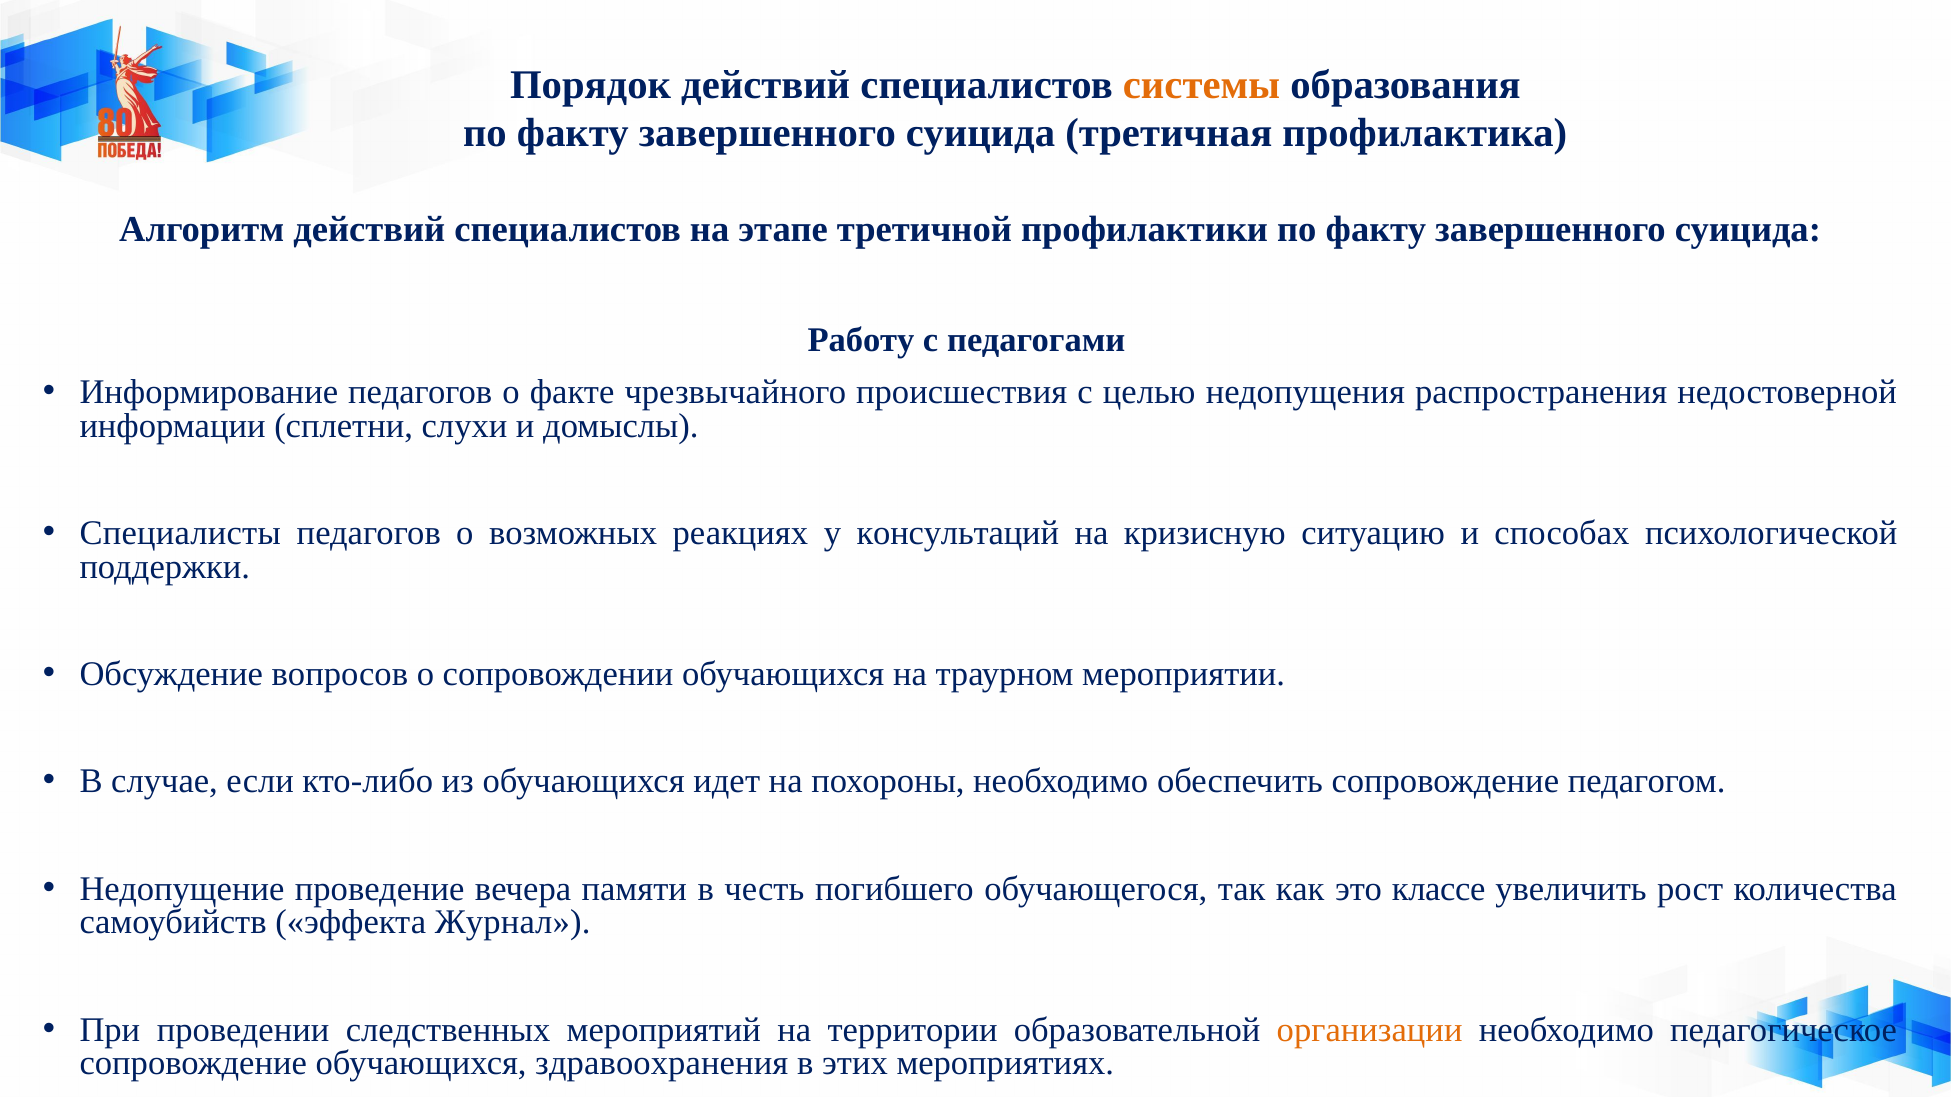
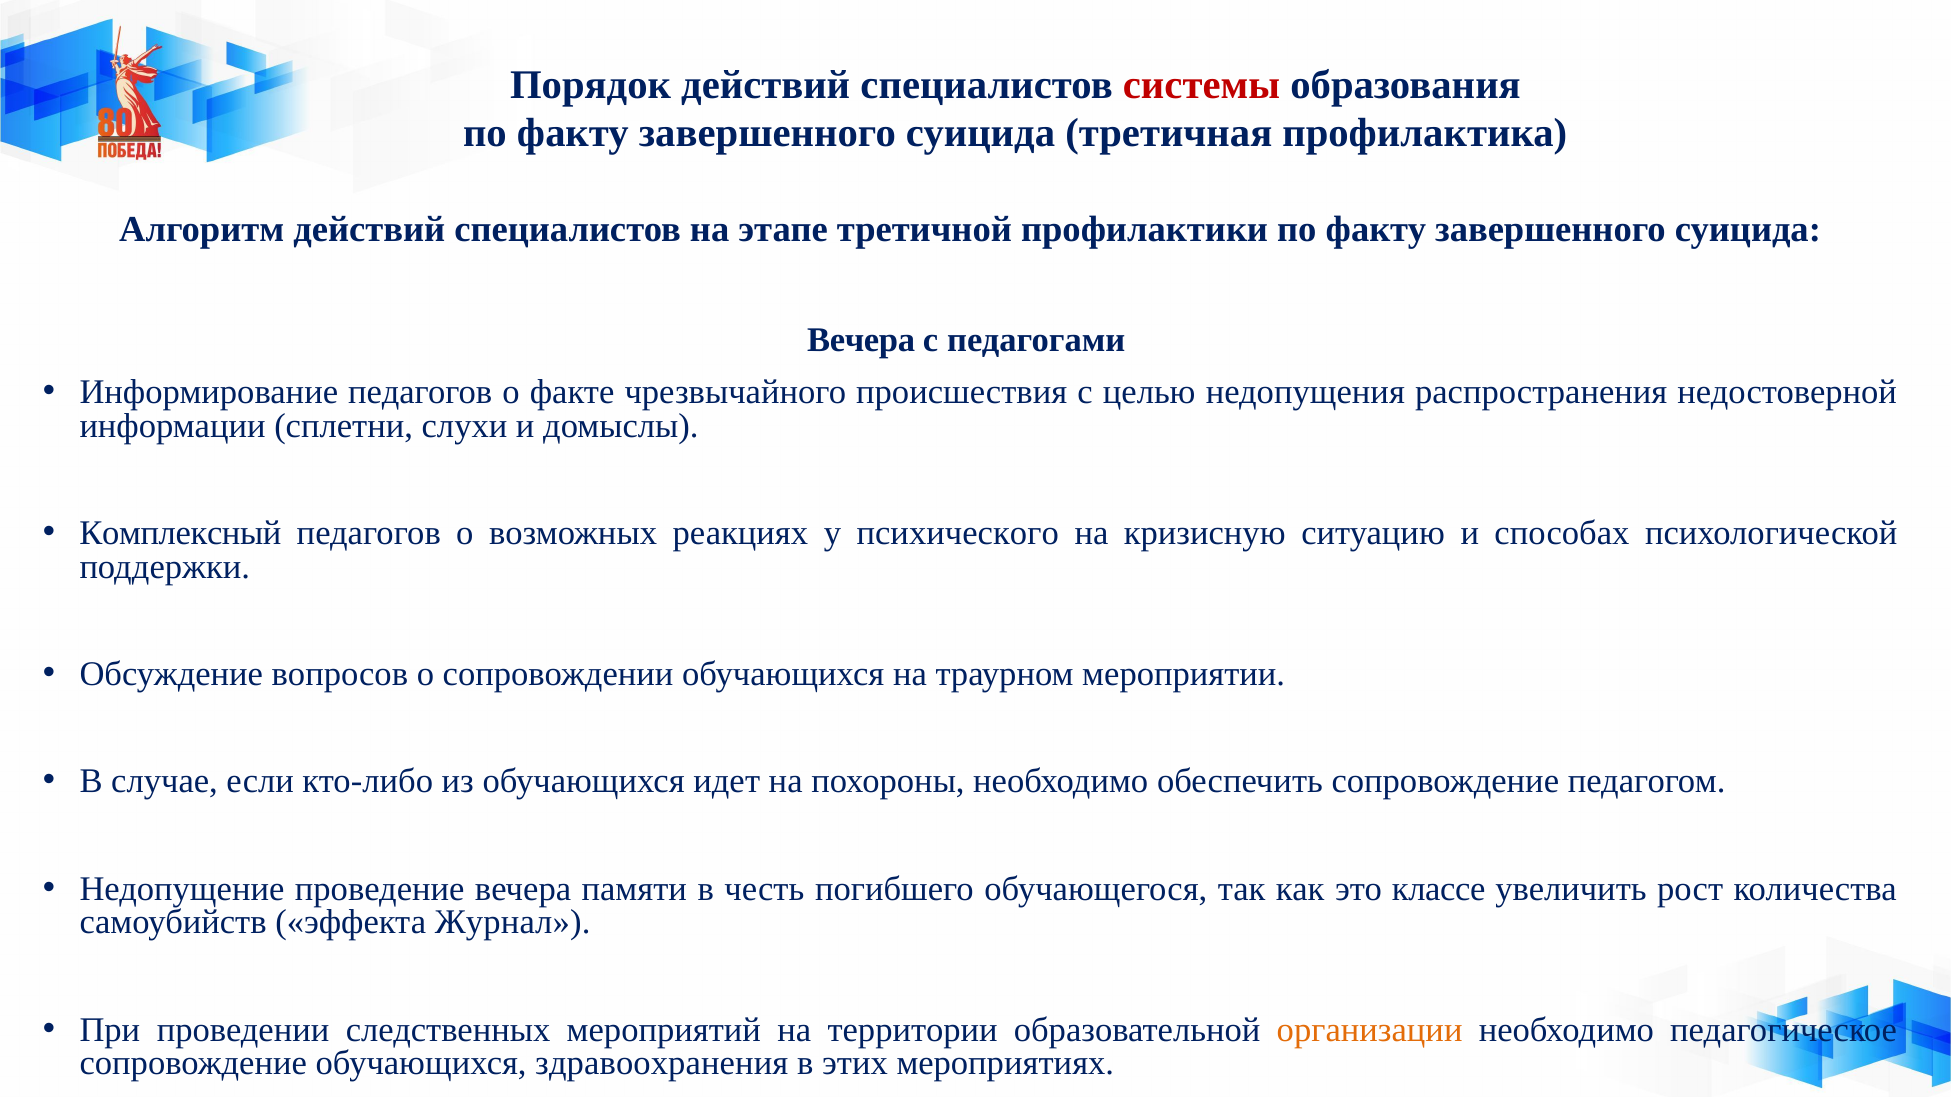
системы colour: orange -> red (1201, 85)
Работу: Работу -> Вечера (861, 341)
Специалисты: Специалисты -> Комплексный (180, 533)
консультаций: консультаций -> психического (958, 533)
